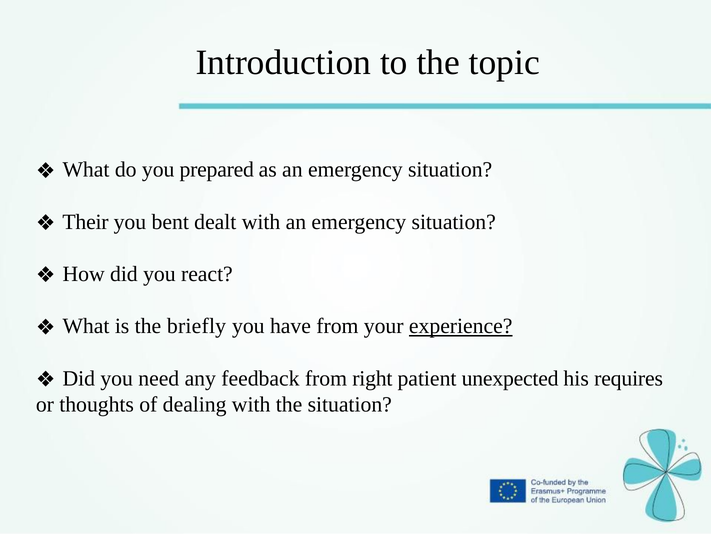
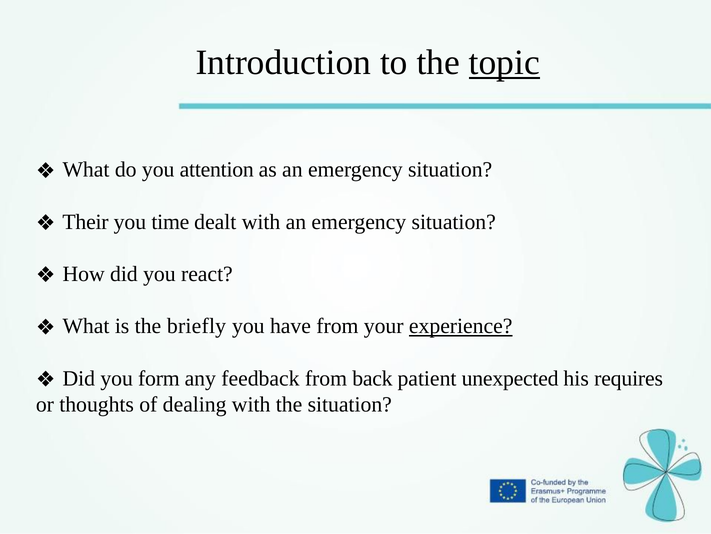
topic underline: none -> present (504, 63)
prepared: prepared -> attention (217, 169)
bent: bent -> time (170, 222)
need: need -> form (159, 378)
right: right -> back (372, 378)
